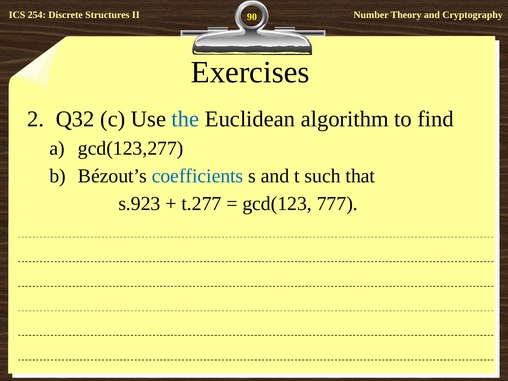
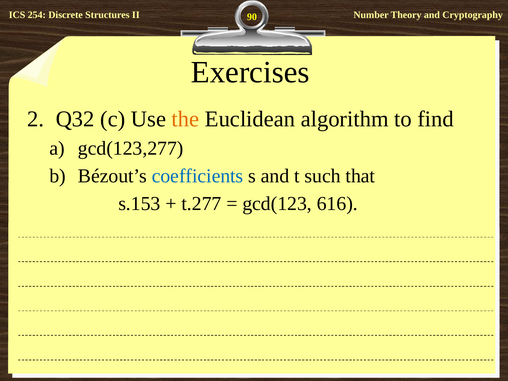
the colour: blue -> orange (185, 119)
s.923: s.923 -> s.153 (139, 204)
777: 777 -> 616 (337, 204)
